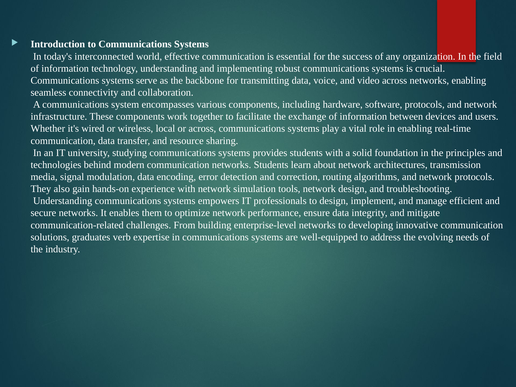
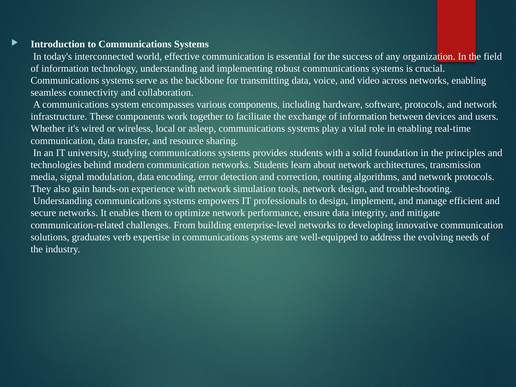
or across: across -> asleep (202, 129)
